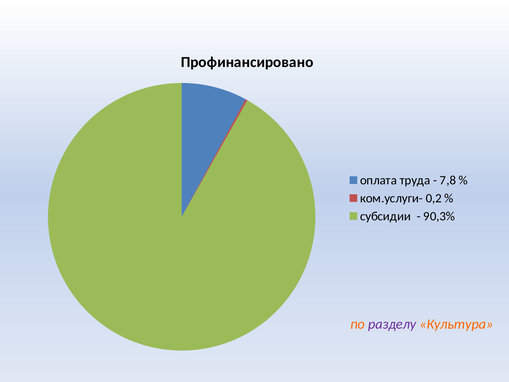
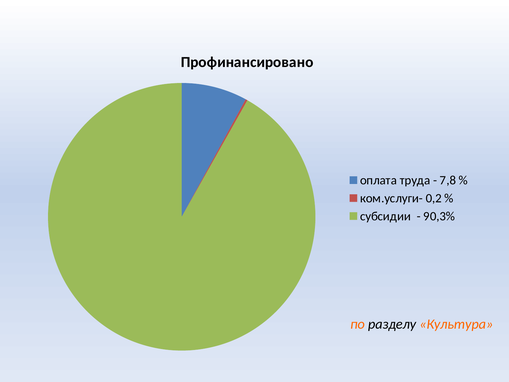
разделу colour: purple -> black (392, 324)
